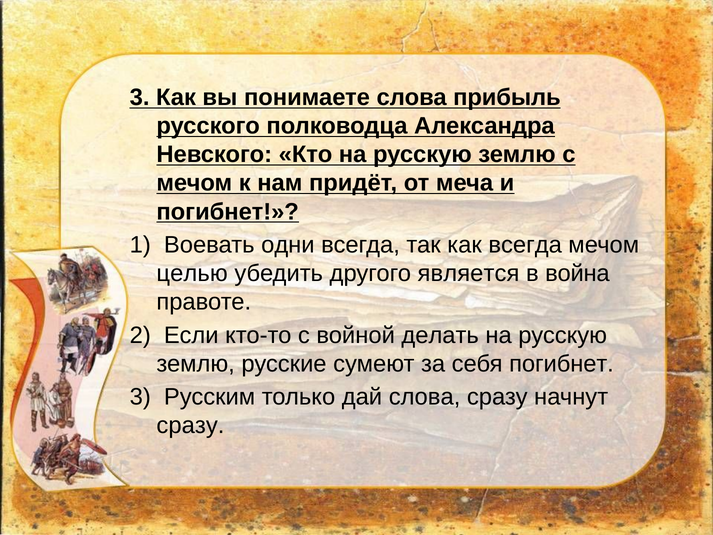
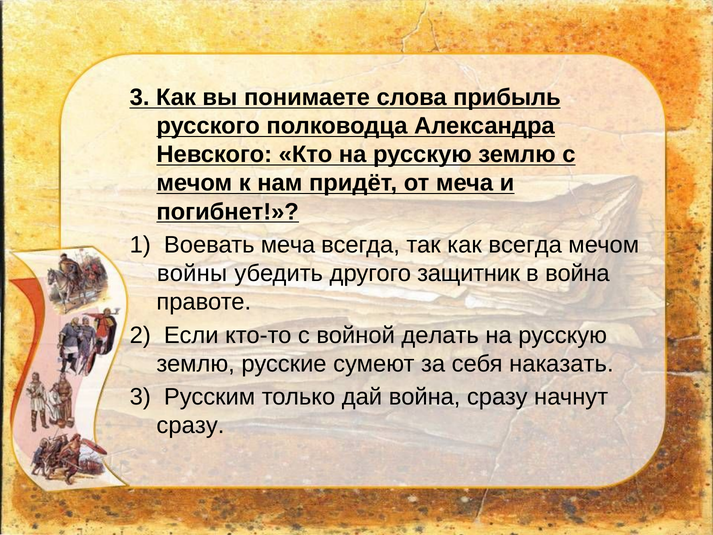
Воевать одни: одни -> меча (288, 245)
целью: целью -> войны (192, 273)
является: является -> защитник (469, 273)
себя погибнет: погибнет -> наказать (561, 364)
дай слова: слова -> война (425, 397)
